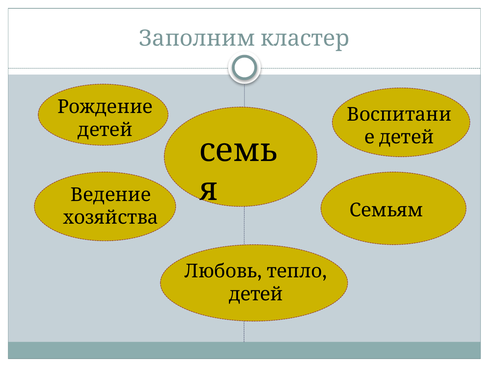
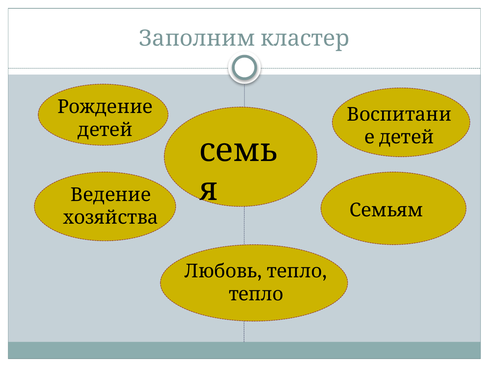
детей: детей -> тепло (256, 294)
